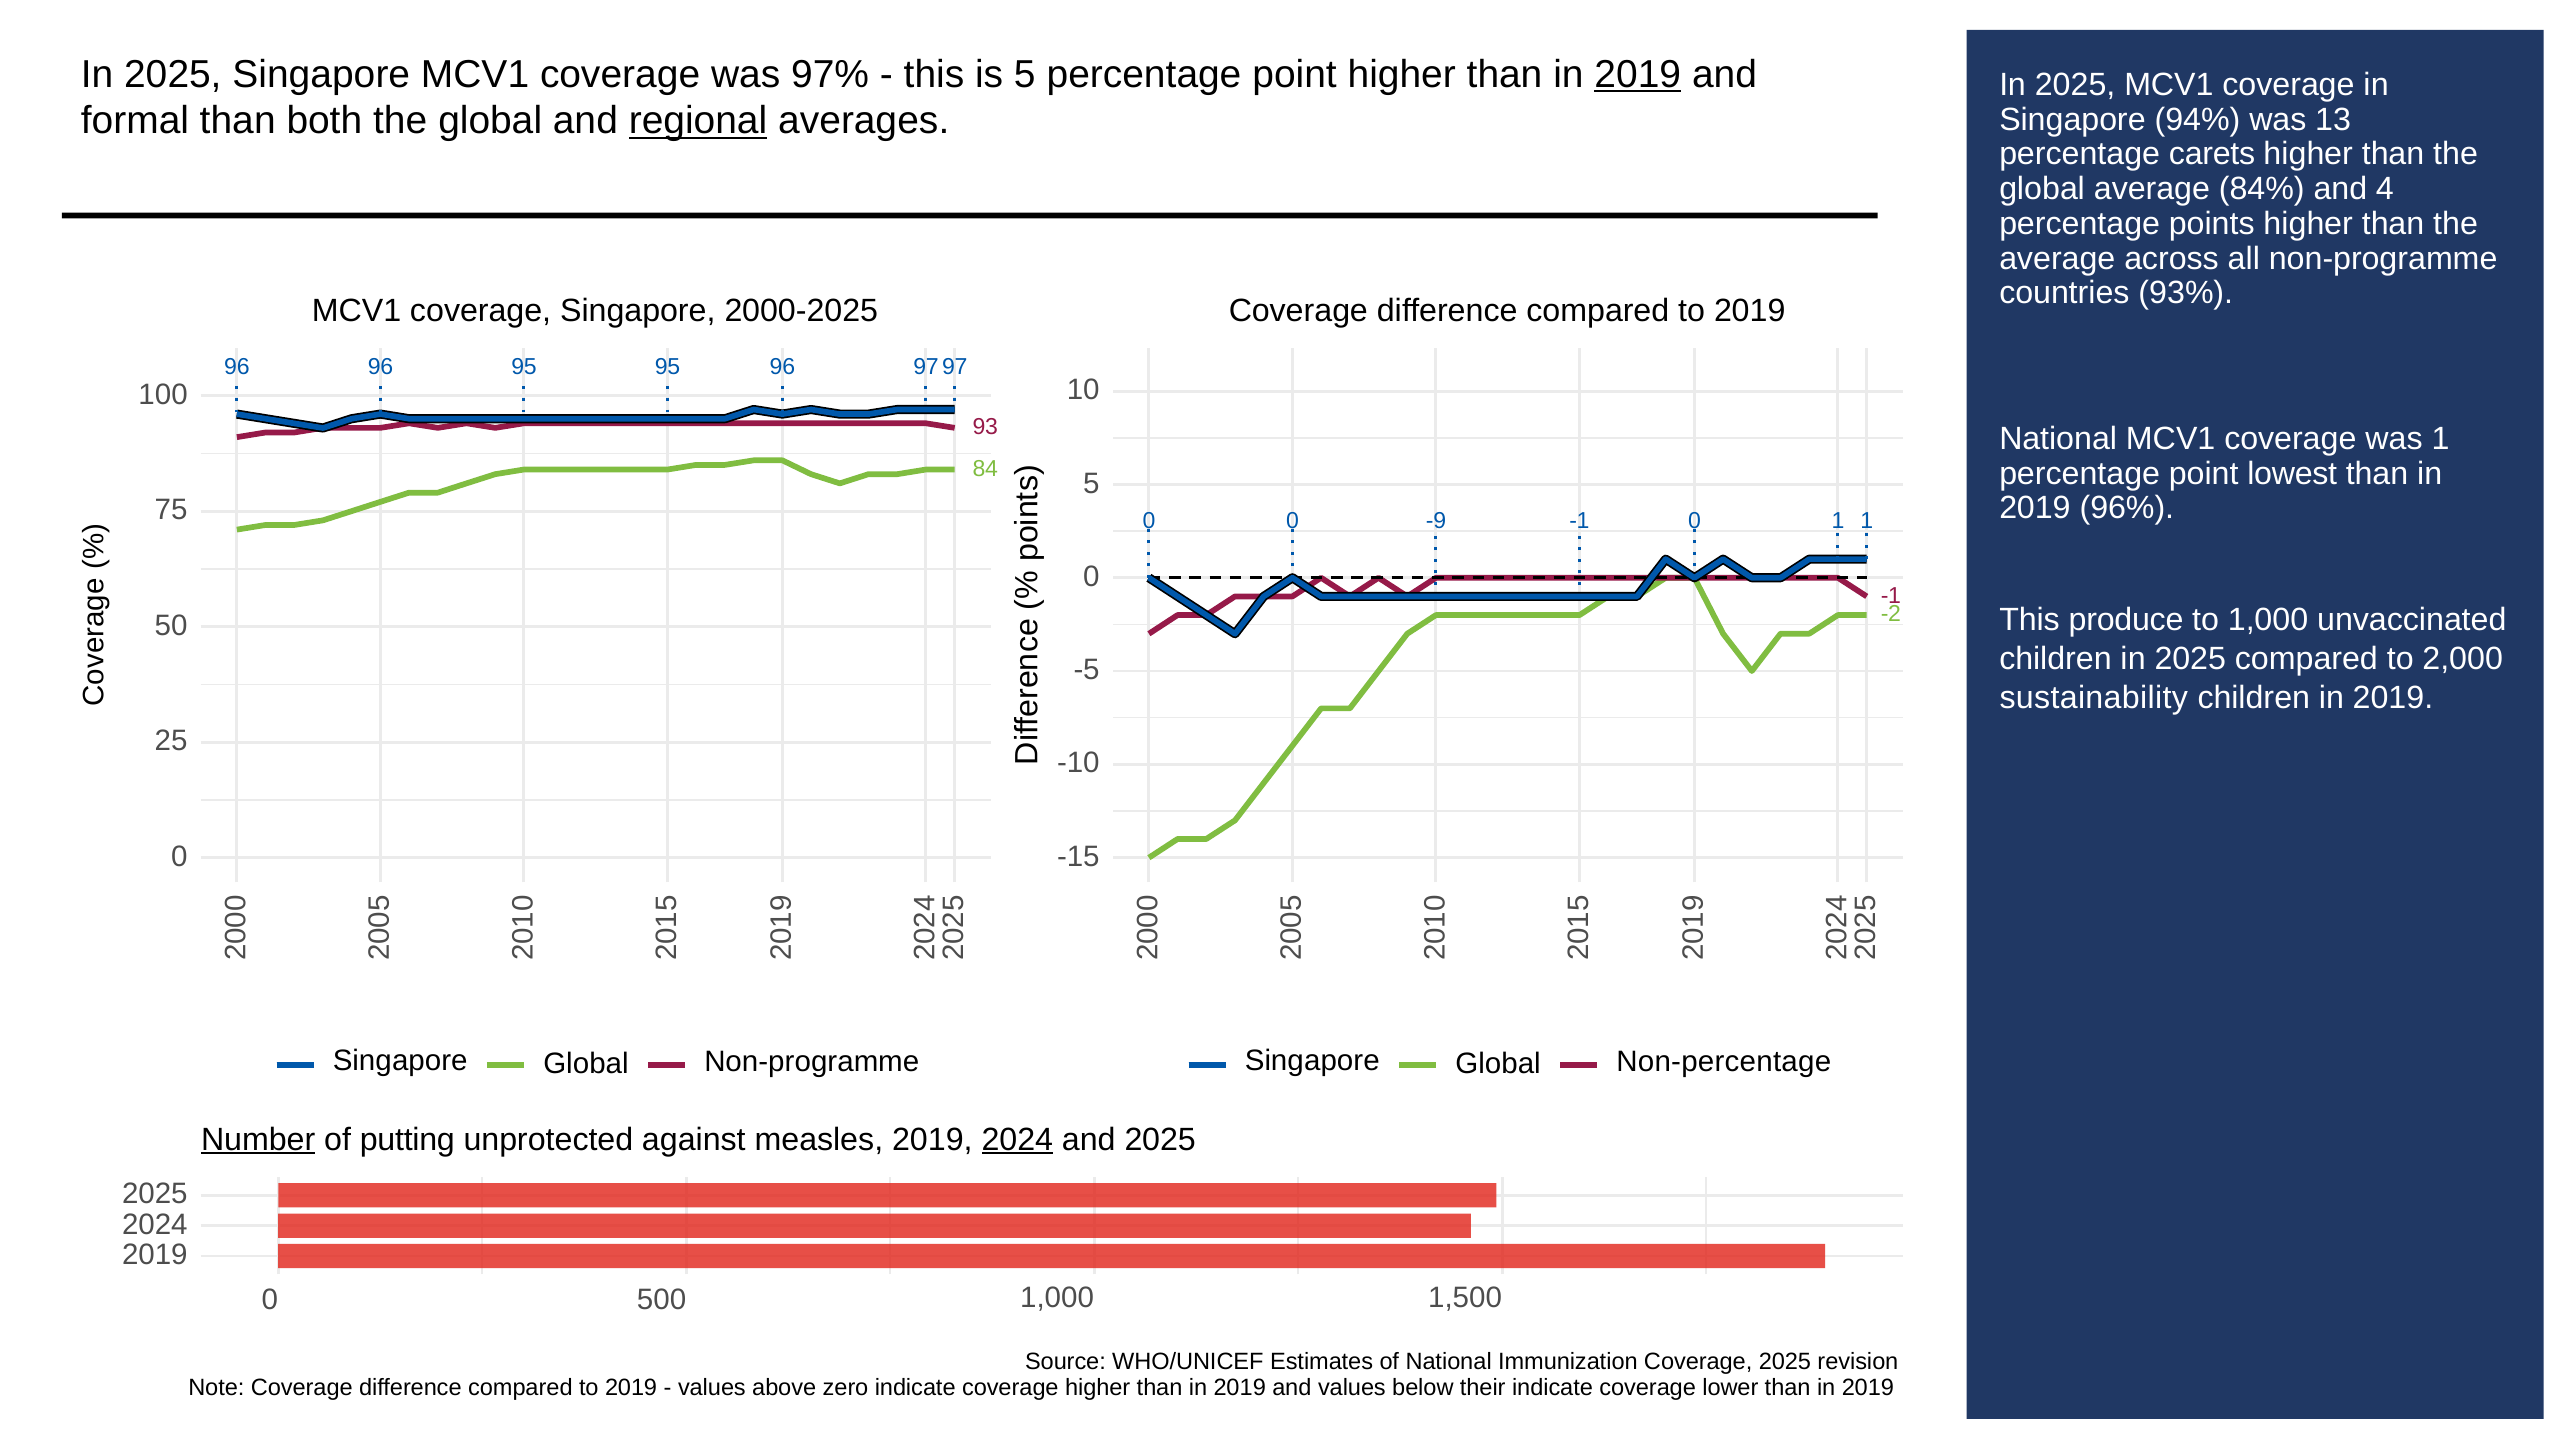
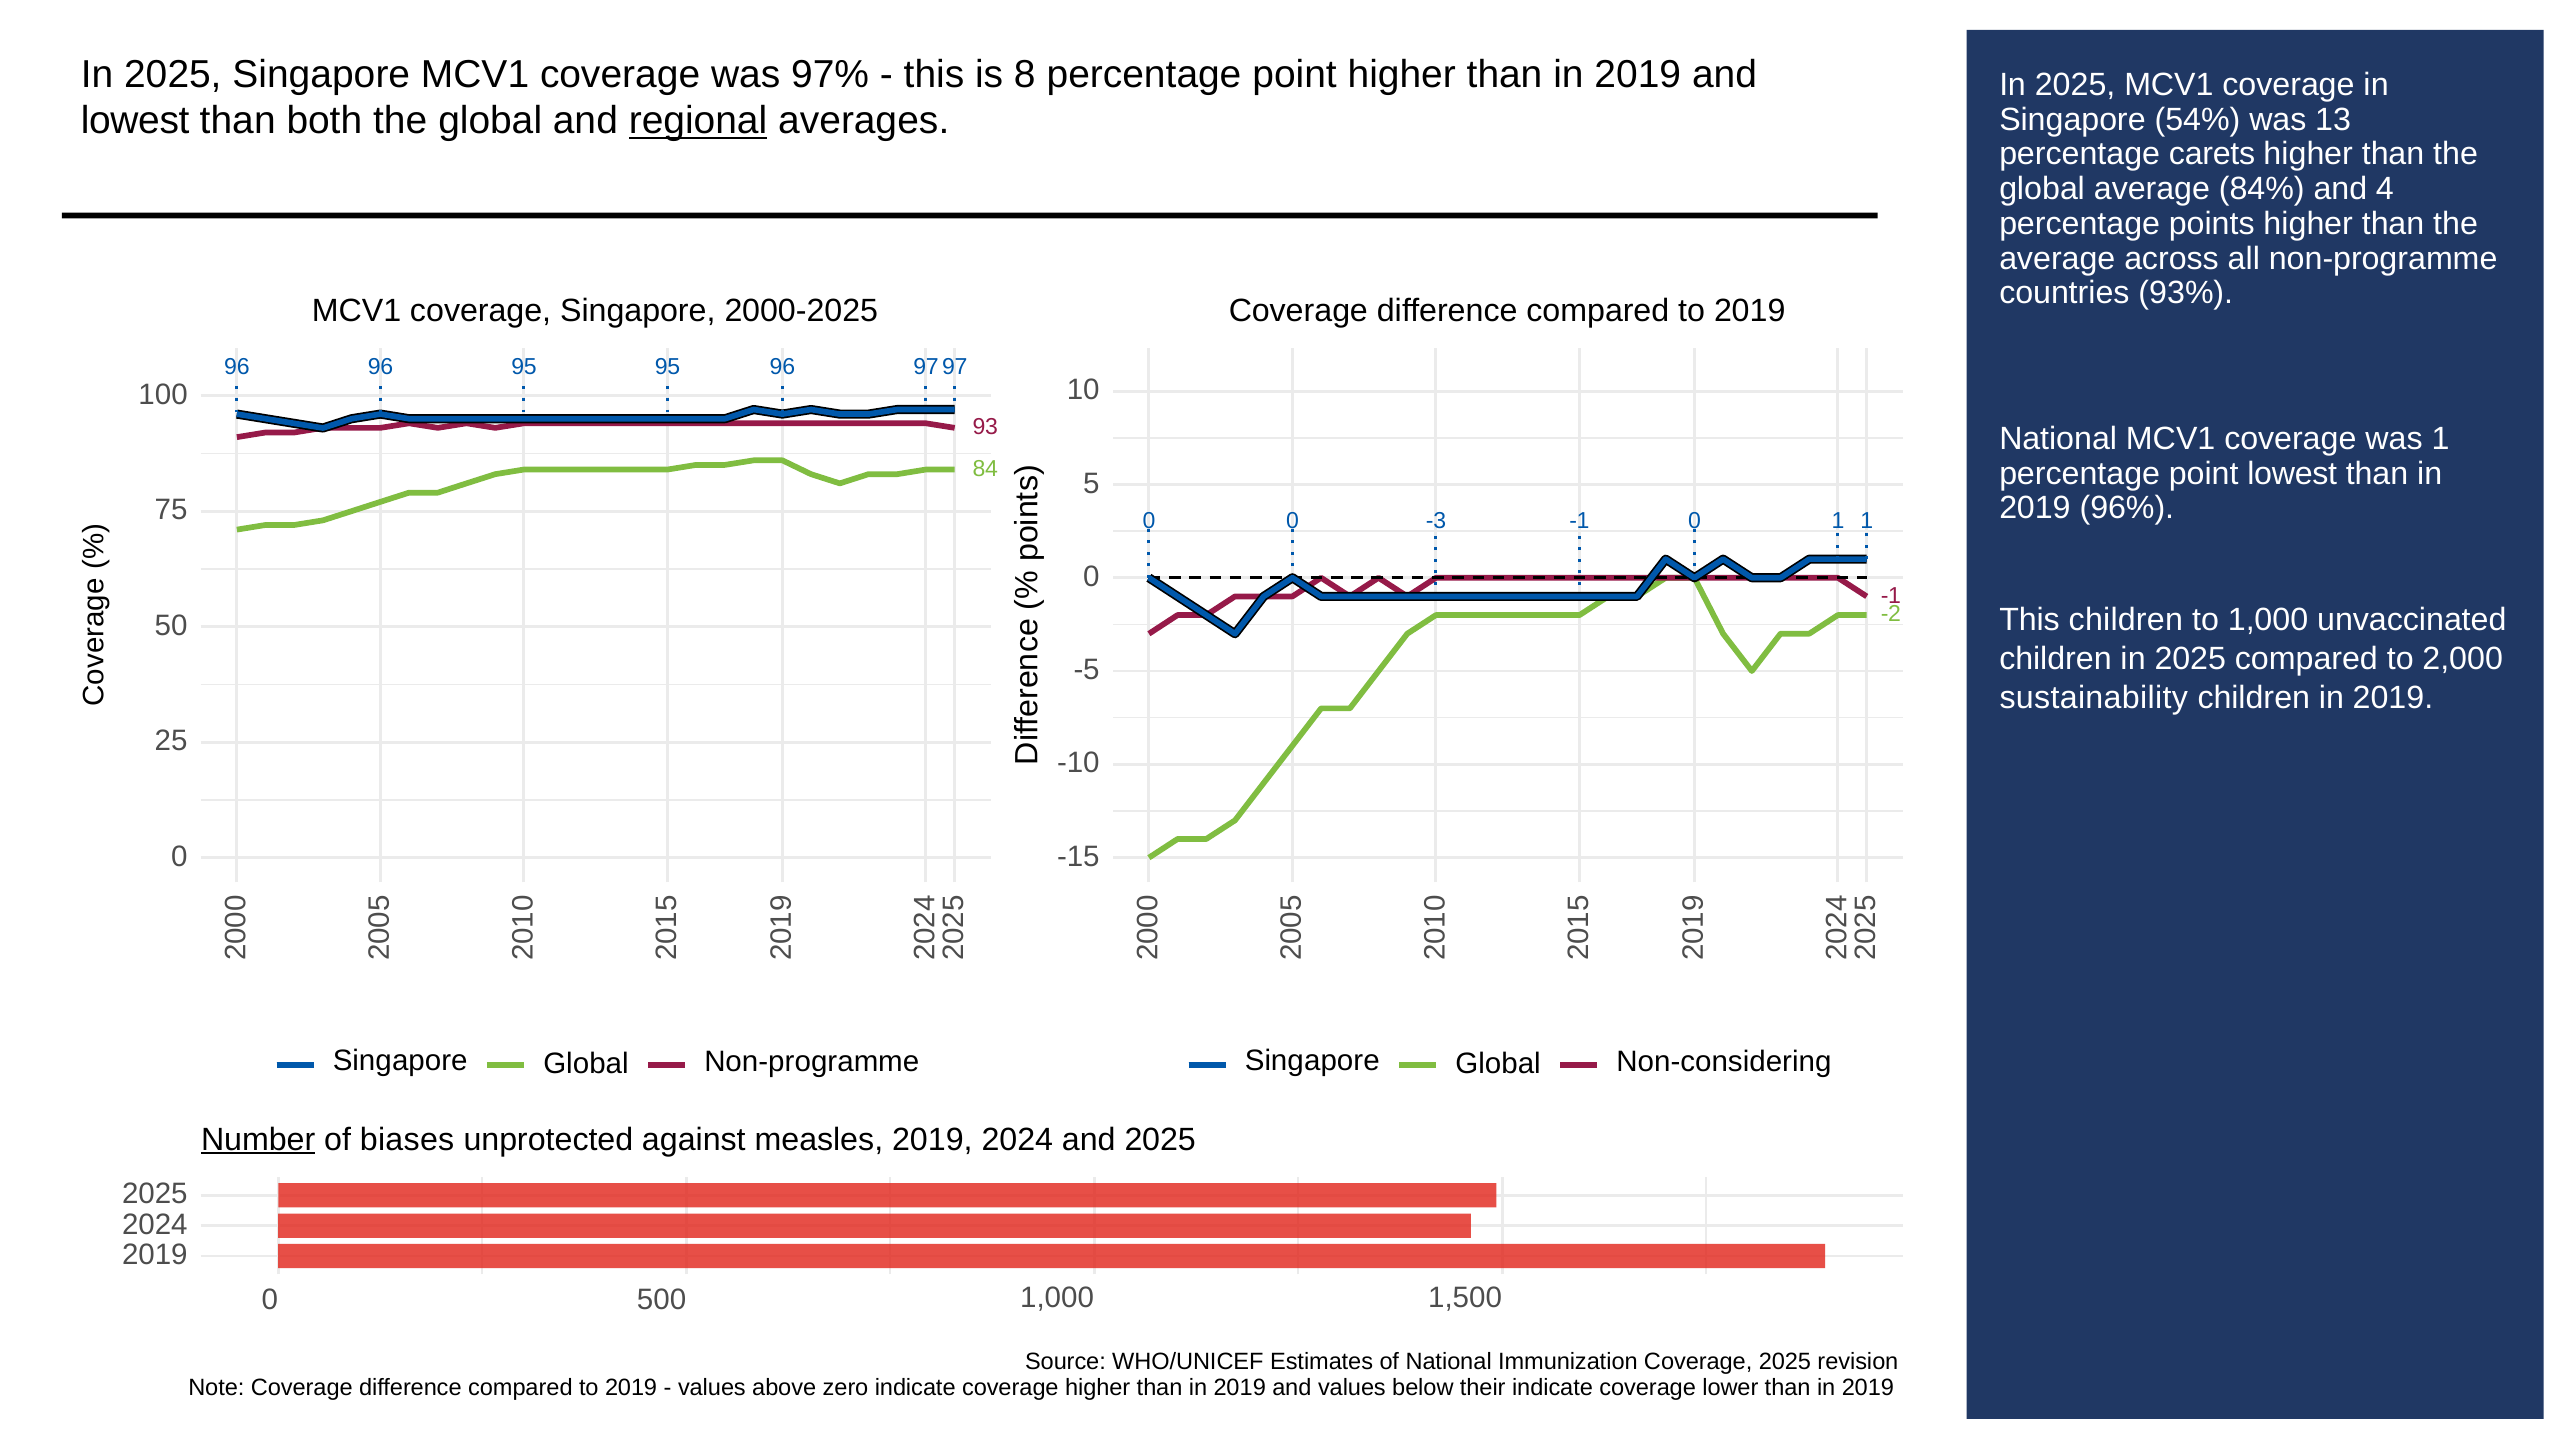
is 5: 5 -> 8 (1025, 74)
2019 underline: present -> none (1638, 74)
formal: formal -> lowest (135, 121)
94%: 94% -> 54% (2197, 119)
-9: -9 -> -3 (1436, 521)
This produce: produce -> children (2126, 620)
Non-percentage: Non-percentage -> Non-considering (1724, 1061)
putting: putting -> biases (407, 1140)
2024 underline: present -> none (1017, 1140)
